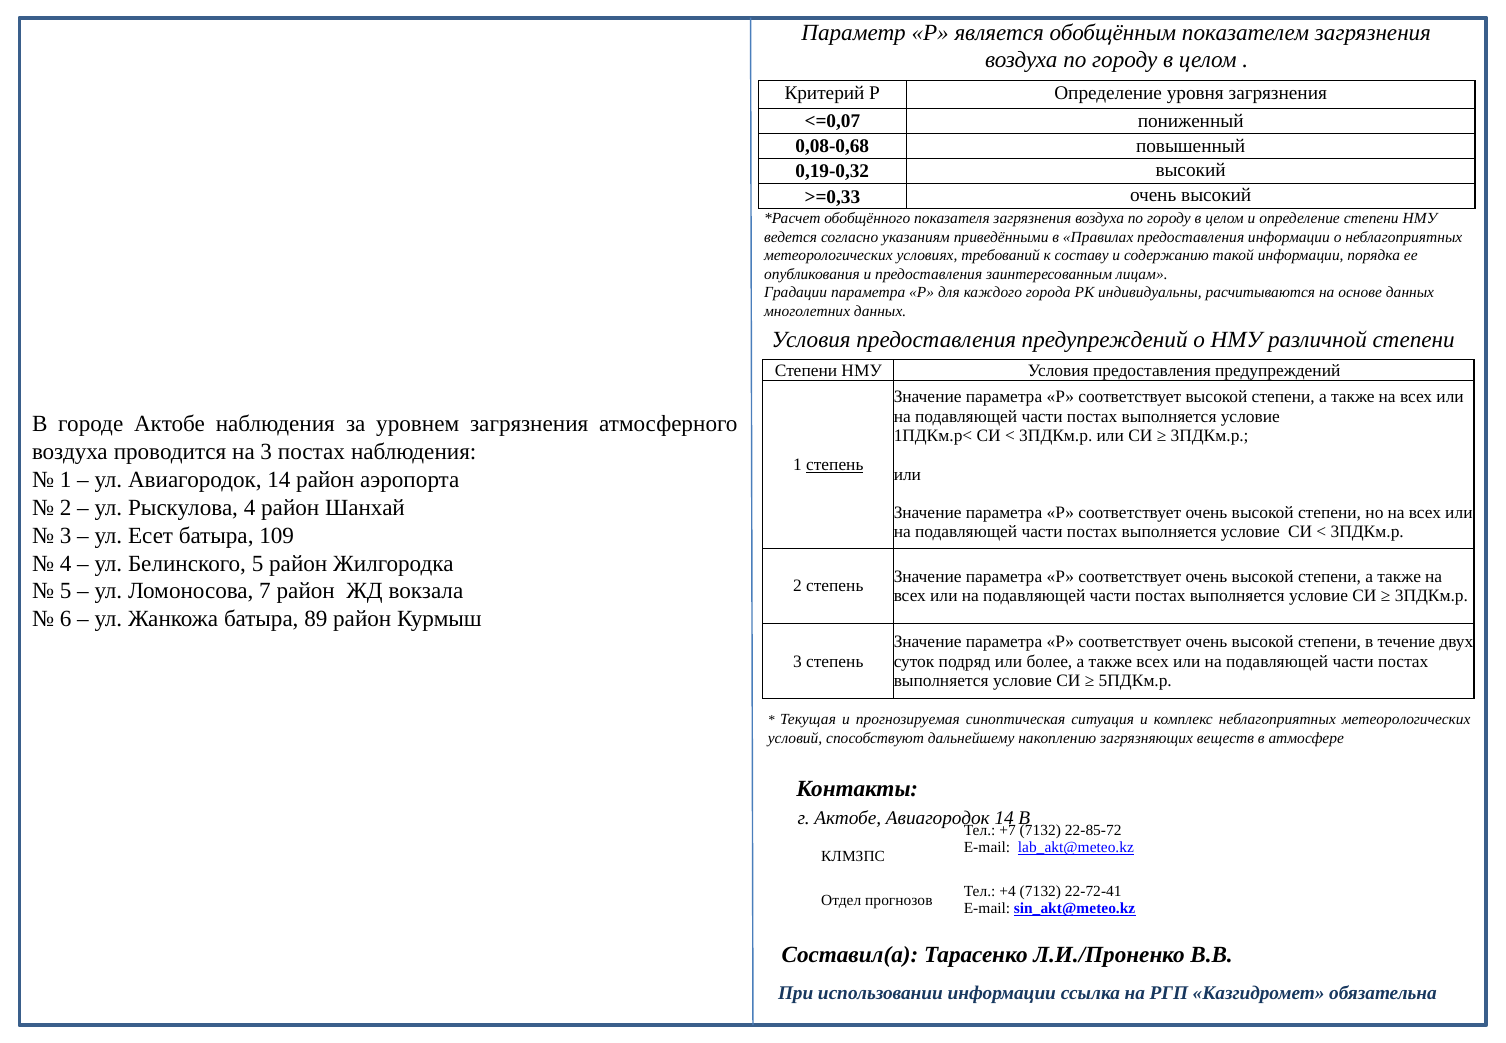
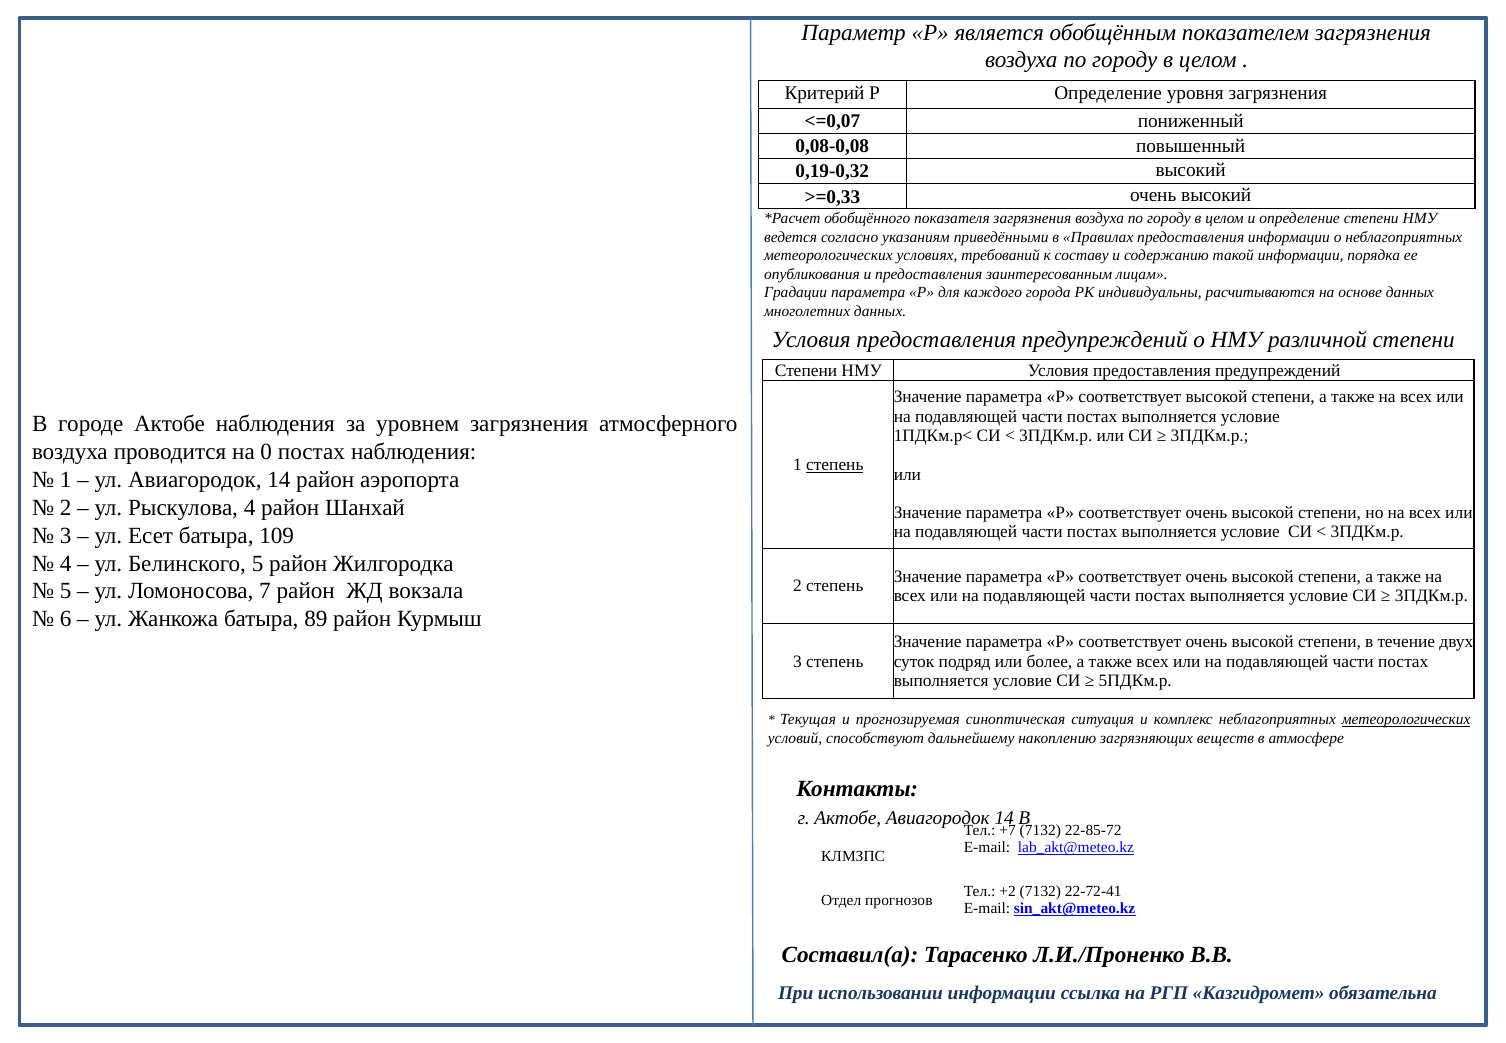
0,08-0,68: 0,08-0,68 -> 0,08-0,08 (832, 146)
на 3: 3 -> 0 (266, 452)
метеорологических underline: none -> present (1406, 719)
+4: +4 -> +2 (1008, 891)
